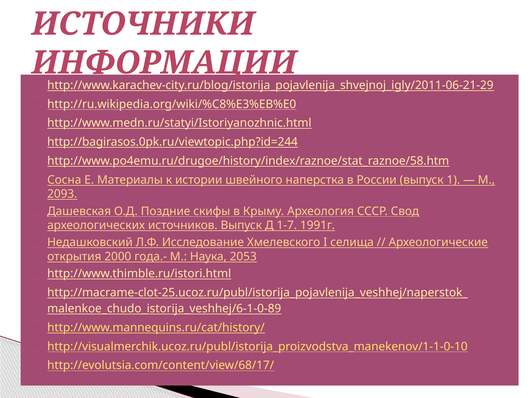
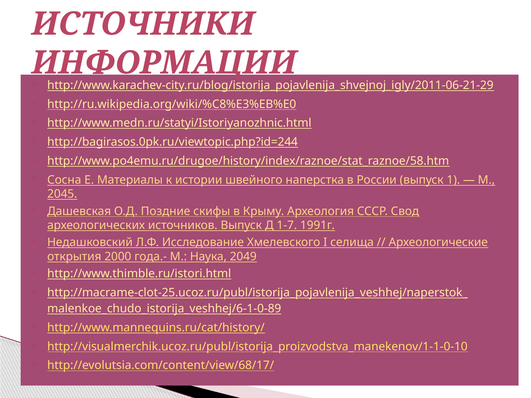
2093: 2093 -> 2045 (62, 194)
2053: 2053 -> 2049 (243, 257)
